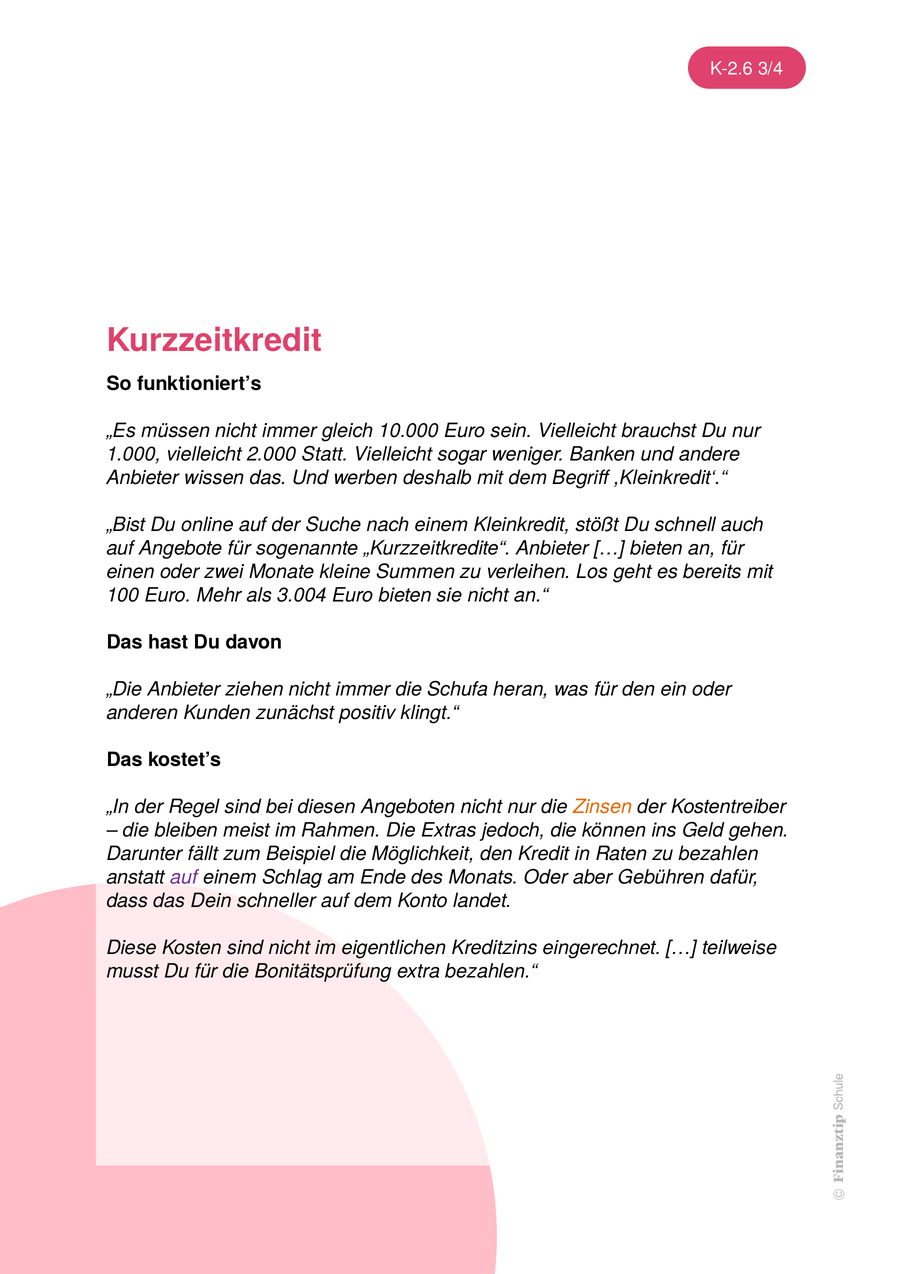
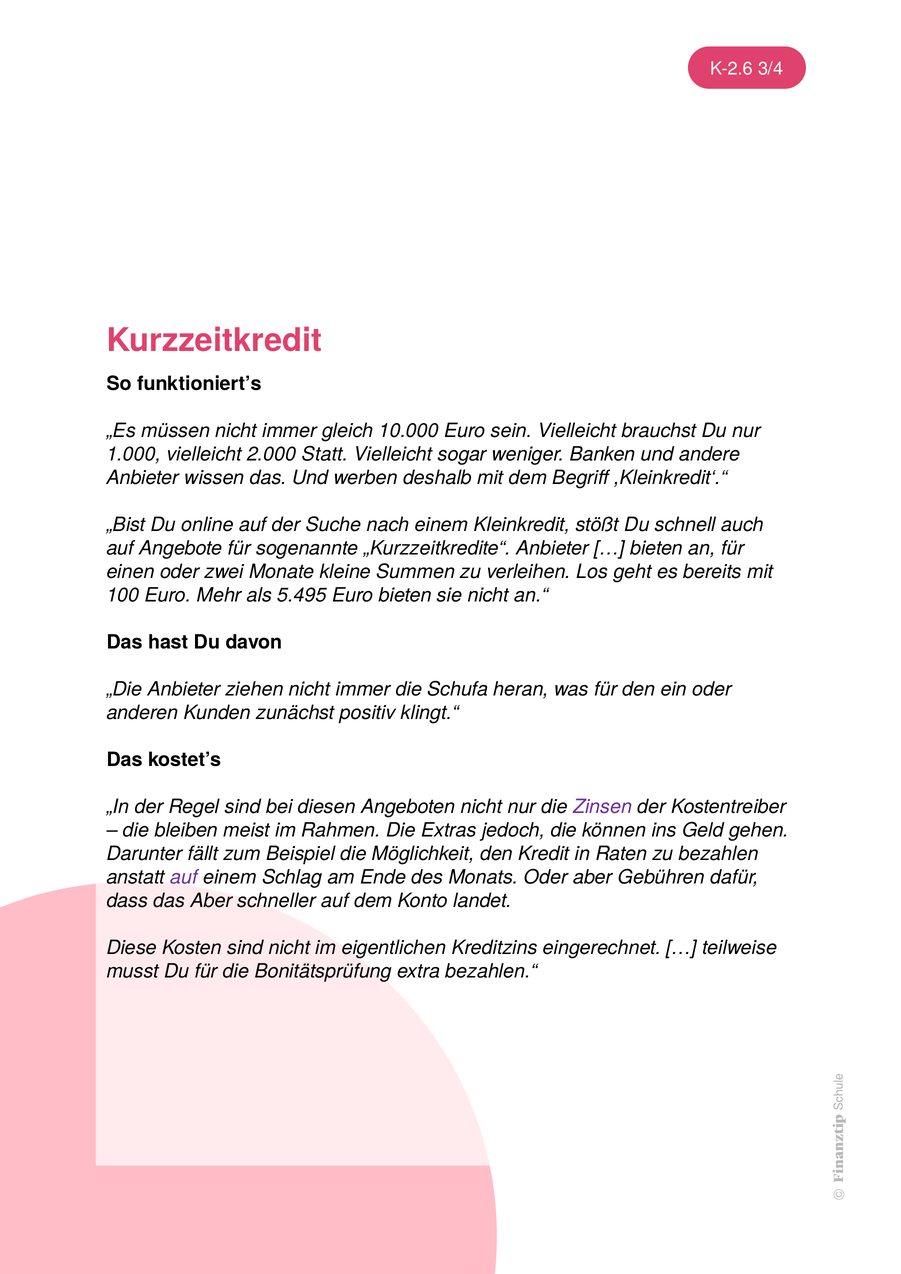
3.004: 3.004 -> 5.495 (302, 595)
Zinsen colour: orange -> purple (603, 807)
das Dein: Dein -> Aber (211, 901)
